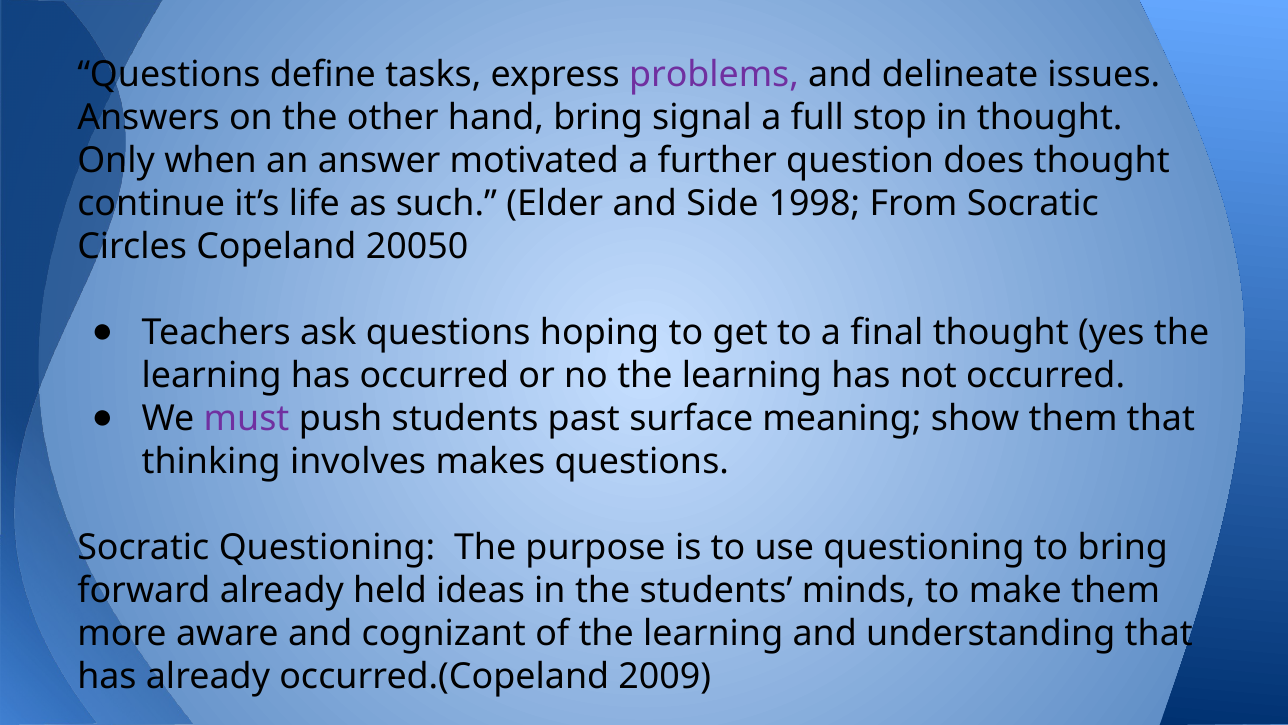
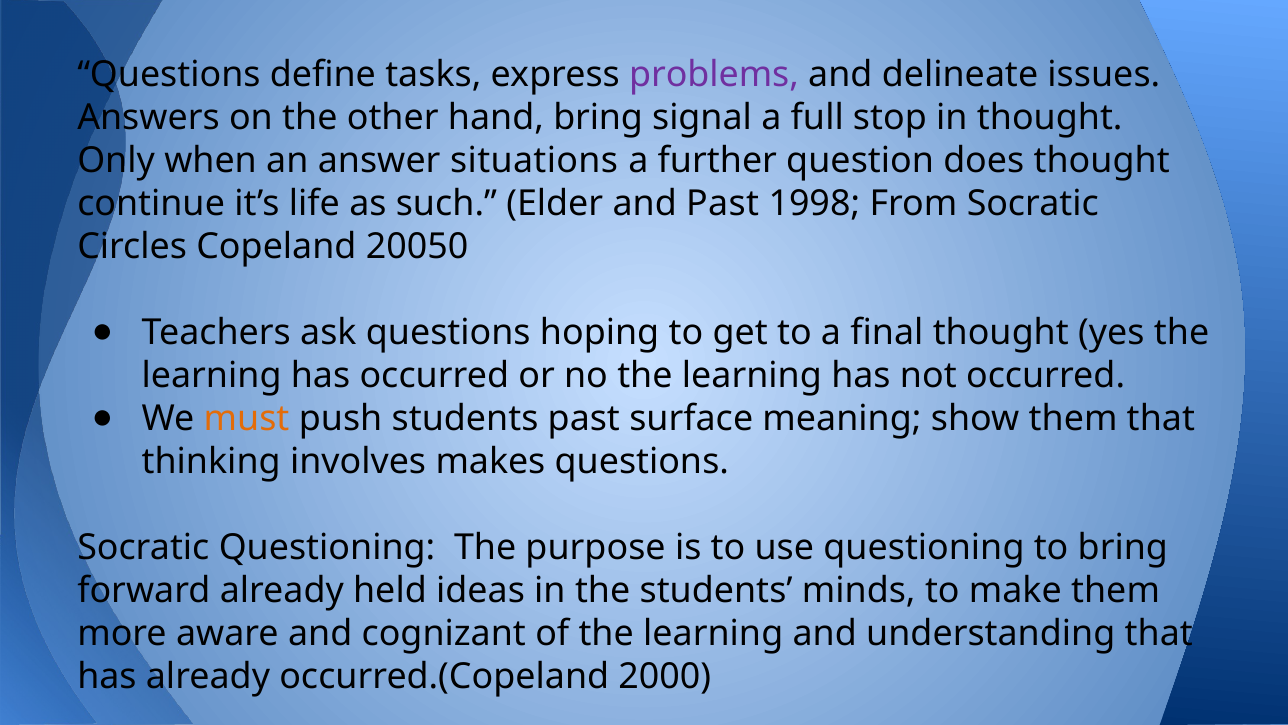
motivated: motivated -> situations (534, 160)
and Side: Side -> Past (723, 203)
must colour: purple -> orange (247, 418)
2009: 2009 -> 2000 (665, 676)
